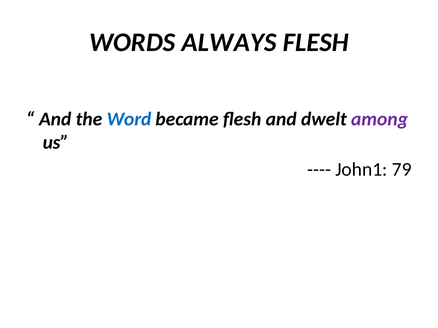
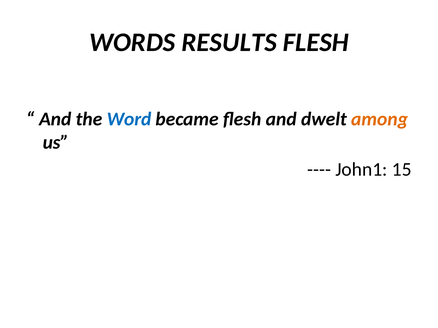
ALWAYS: ALWAYS -> RESULTS (229, 42)
among colour: purple -> orange (380, 119)
79: 79 -> 15 (402, 170)
